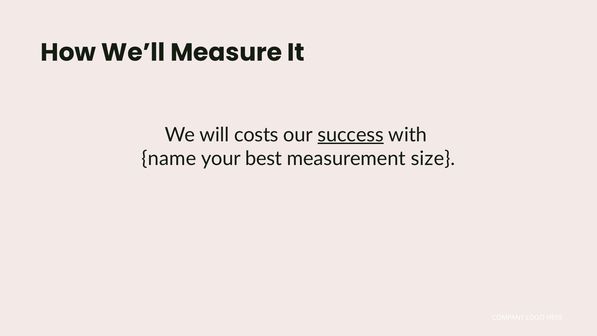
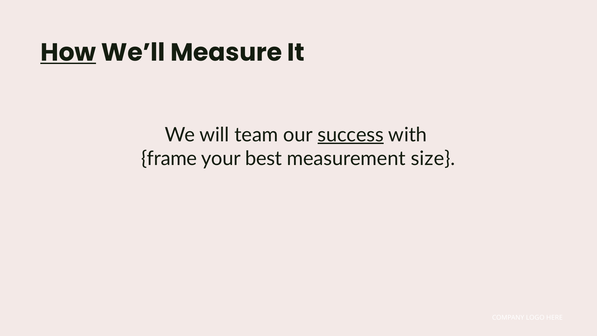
How underline: none -> present (68, 53)
costs: costs -> team (256, 135)
name: name -> frame (169, 159)
